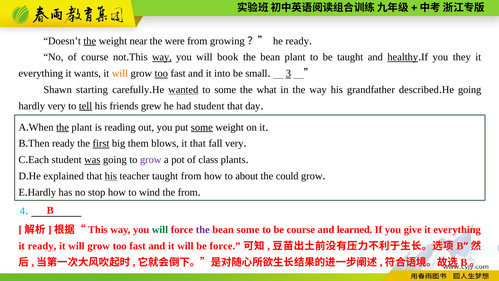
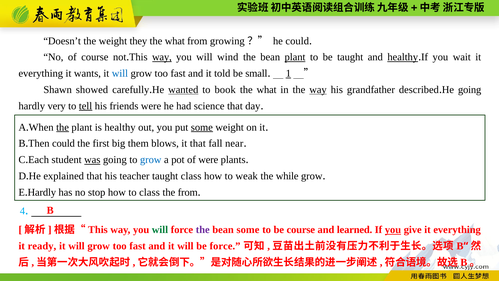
the underline: present -> none (90, 41)
near: near -> they (138, 41)
were: were -> what (175, 41)
he ready: ready -> could (297, 41)
book: book -> wind (228, 57)
plant underline: none -> present (295, 57)
they: they -> wait (462, 57)
will colour: orange -> blue (120, 73)
too underline: present -> none (161, 73)
into: into -> told (222, 73)
3: 3 -> 1 (288, 73)
starting: starting -> showed (92, 90)
to some: some -> book (225, 90)
way underline: none -> present (318, 90)
friends grew: grew -> were (151, 106)
had student: student -> science (209, 106)
is reading: reading -> healthy (120, 127)
ready: ready -> could (63, 143)
first underline: present -> none (101, 143)
fall very: very -> near (234, 143)
grow colour: purple -> blue (151, 160)
of class: class -> were (208, 160)
his underline: present -> none (111, 176)
taught from: from -> class (191, 176)
about: about -> weak (247, 176)
could: could -> while (287, 176)
to wind: wind -> class (149, 192)
you underline: none -> present (393, 230)
